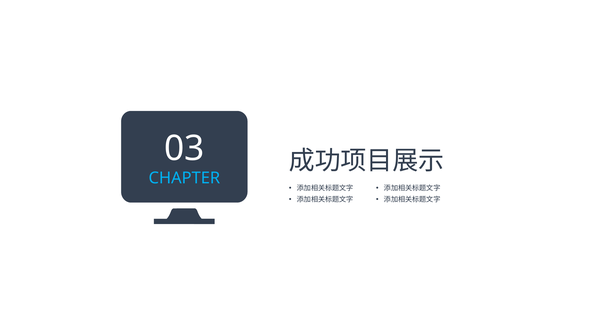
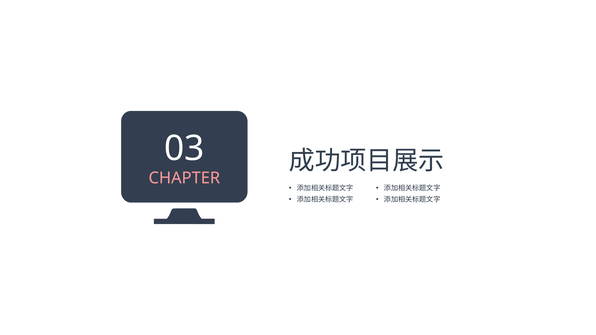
CHAPTER colour: light blue -> pink (184, 178)
